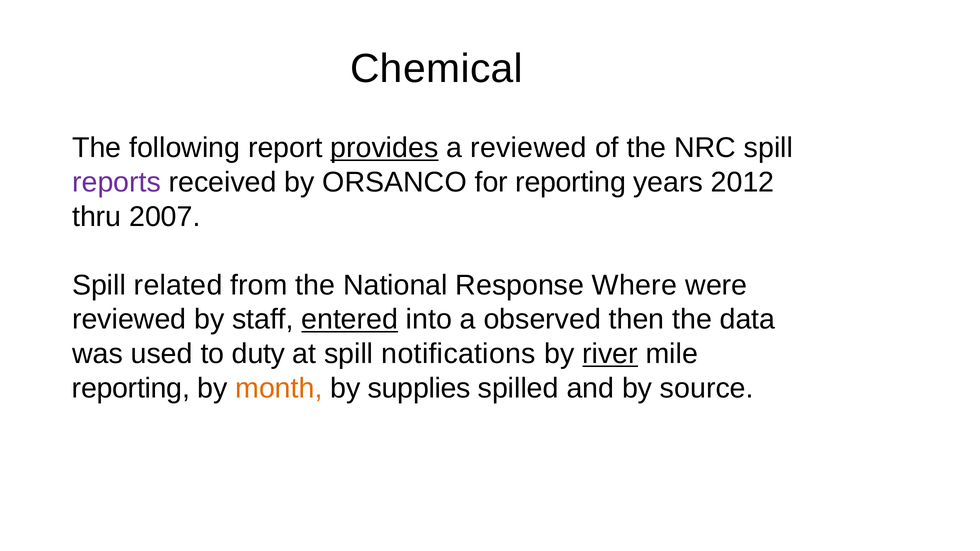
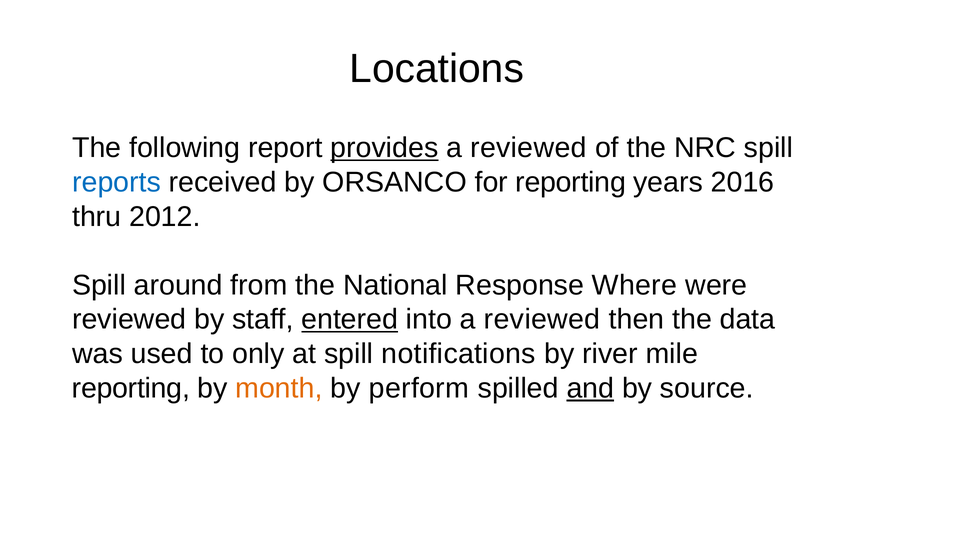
Chemical: Chemical -> Locations (437, 69)
reports colour: purple -> blue (117, 182)
2012: 2012 -> 2016 (743, 182)
2007: 2007 -> 2012 (165, 217)
related: related -> around (178, 285)
into a observed: observed -> reviewed (542, 320)
duty: duty -> only (258, 354)
river underline: present -> none (610, 354)
supplies: supplies -> perform (419, 388)
and underline: none -> present (590, 388)
